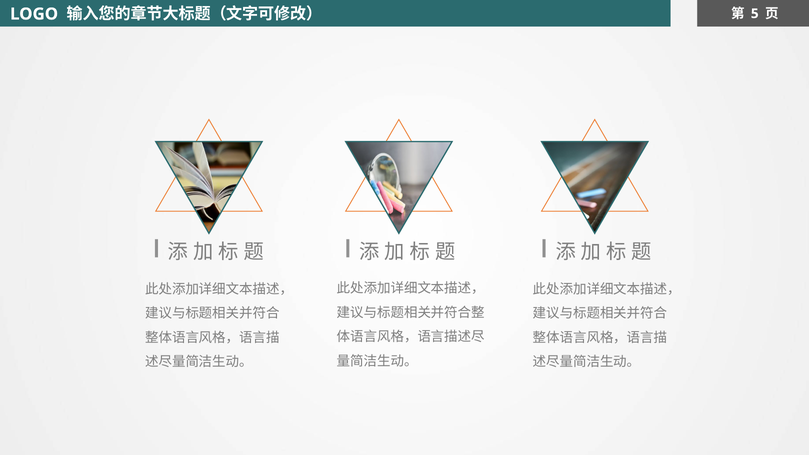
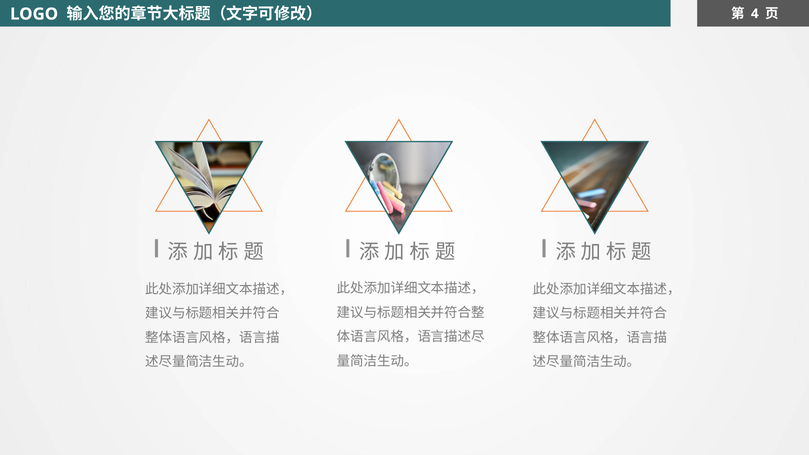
5: 5 -> 4 (755, 14)
